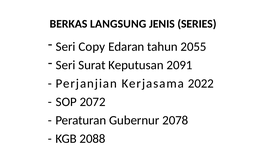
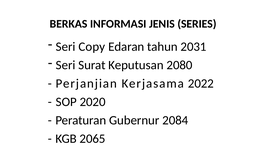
LANGSUNG: LANGSUNG -> INFORMASI (118, 24)
2055: 2055 -> 2031 (194, 47)
2091: 2091 -> 2080 (180, 65)
2072: 2072 -> 2020 (93, 102)
2078: 2078 -> 2084 (175, 121)
2088: 2088 -> 2065 (93, 139)
